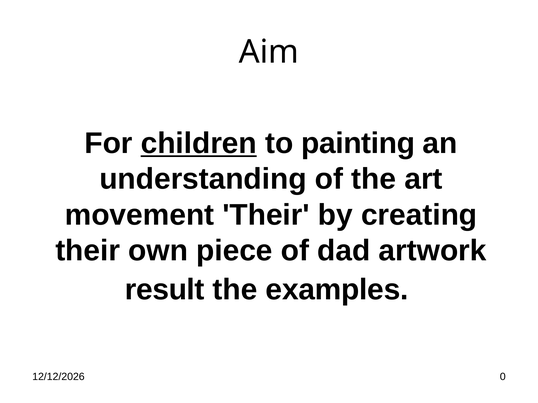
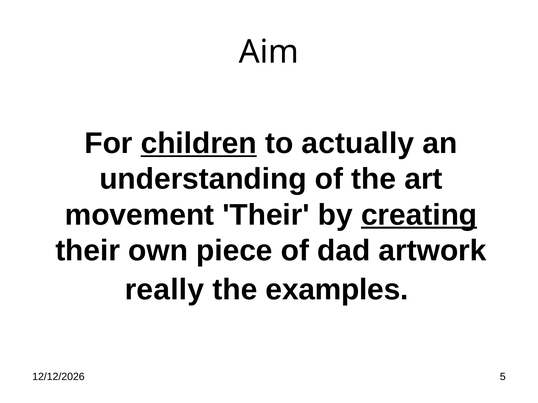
painting: painting -> actually (358, 143)
creating underline: none -> present (419, 215)
result: result -> really (164, 290)
0: 0 -> 5 (503, 377)
